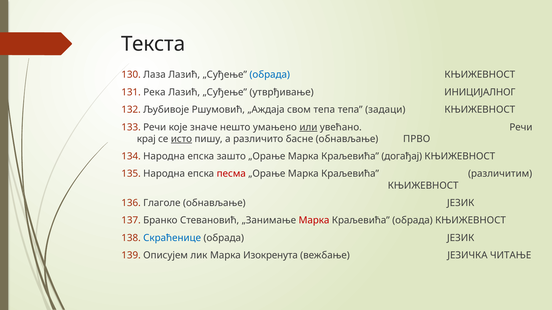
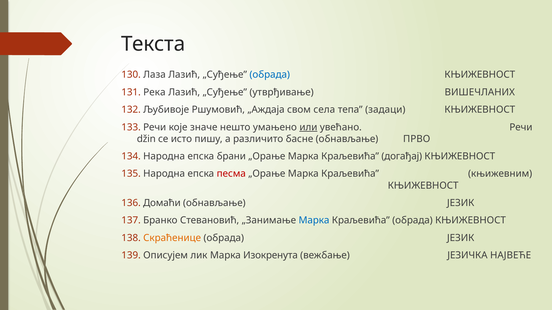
ИНИЦИЈАЛНОГ: ИНИЦИЈАЛНОГ -> ВИШЕЧЛАНИХ (480, 92)
свом тепа: тепа -> села (324, 110)
крај: крај -> džin (146, 139)
исто underline: present -> none (181, 139)
зашто: зашто -> брани (231, 157)
различитим: различитим -> књижевним (500, 174)
Глаголе: Глаголе -> Домаћи (162, 203)
Марка colour: red -> blue (314, 221)
Скраћенице colour: blue -> orange (172, 238)
ЧИТАЊЕ: ЧИТАЊЕ -> НАЈВЕЋЕ (511, 256)
